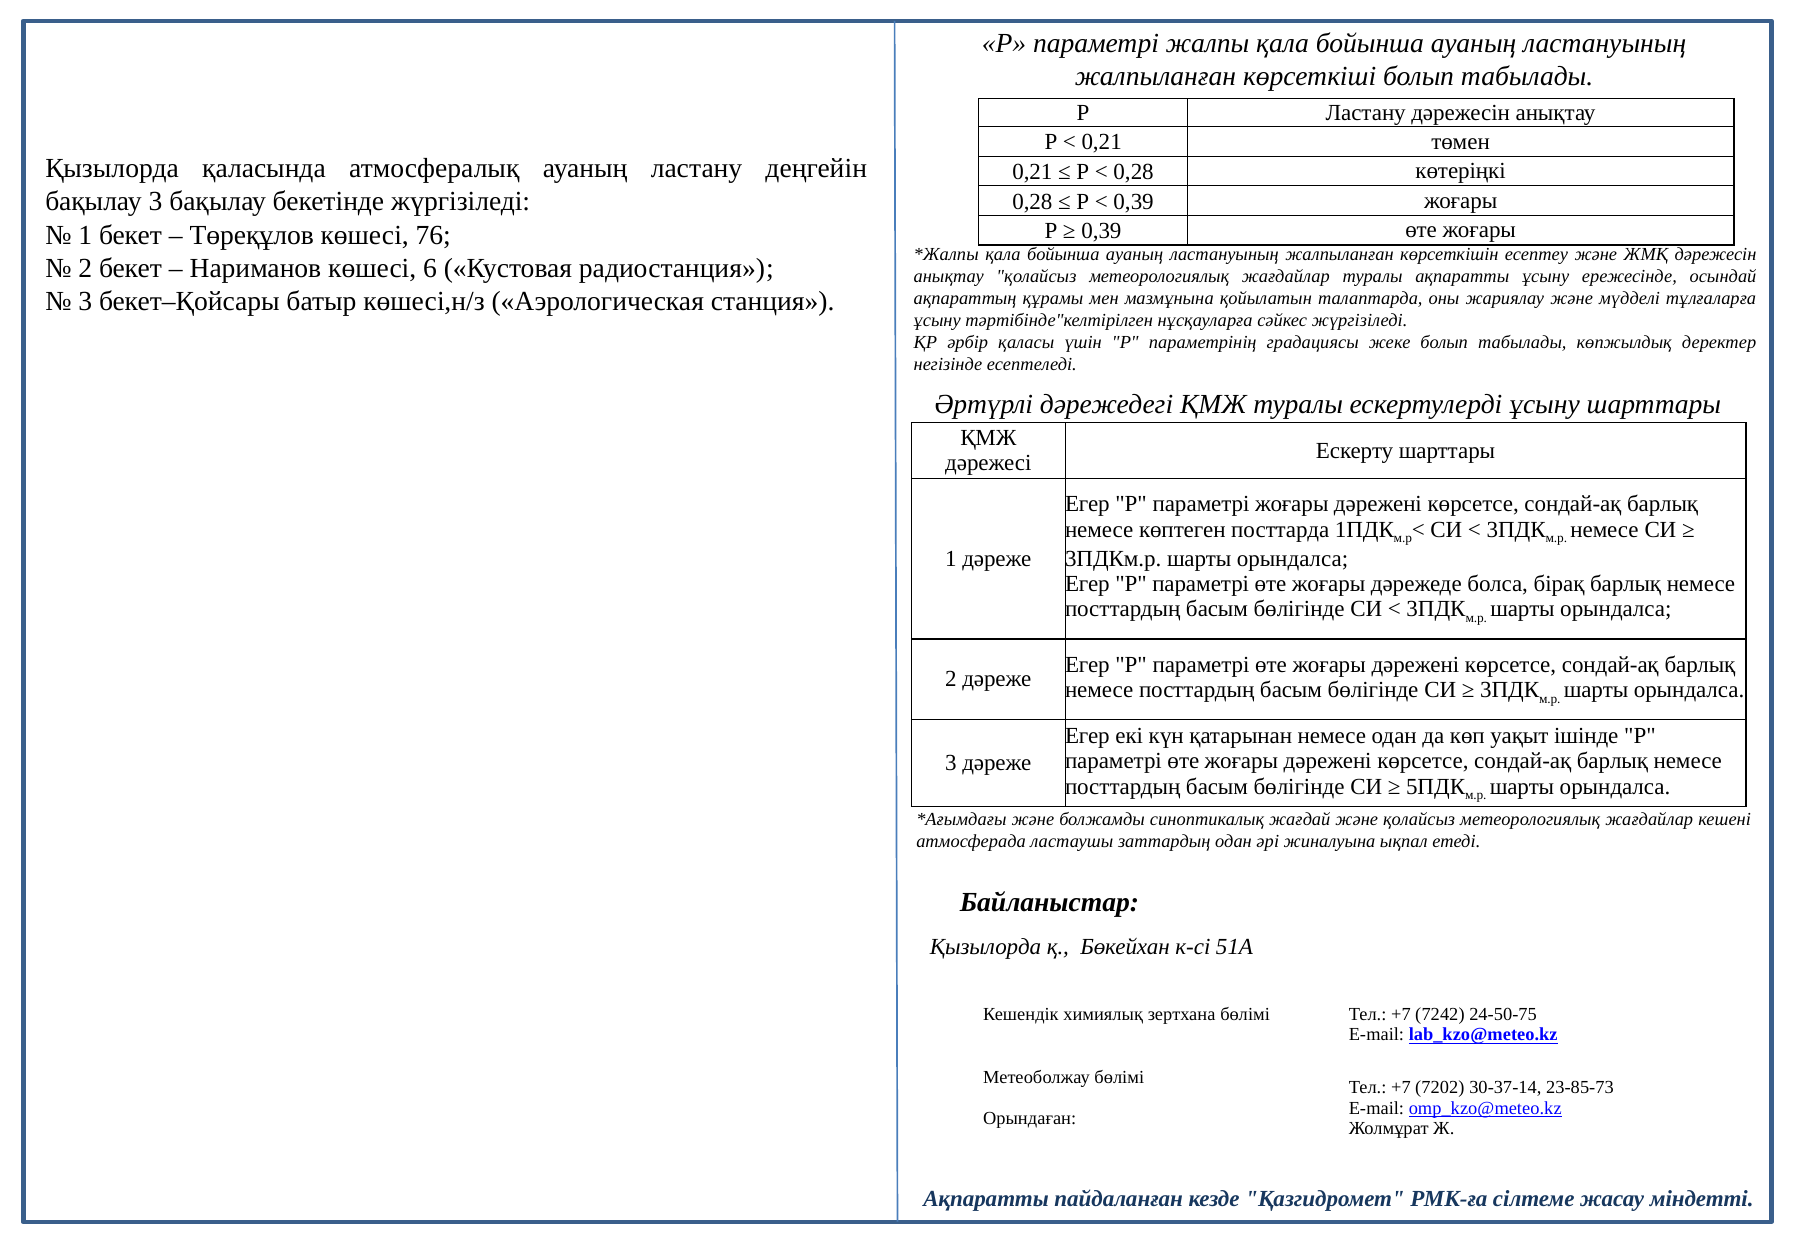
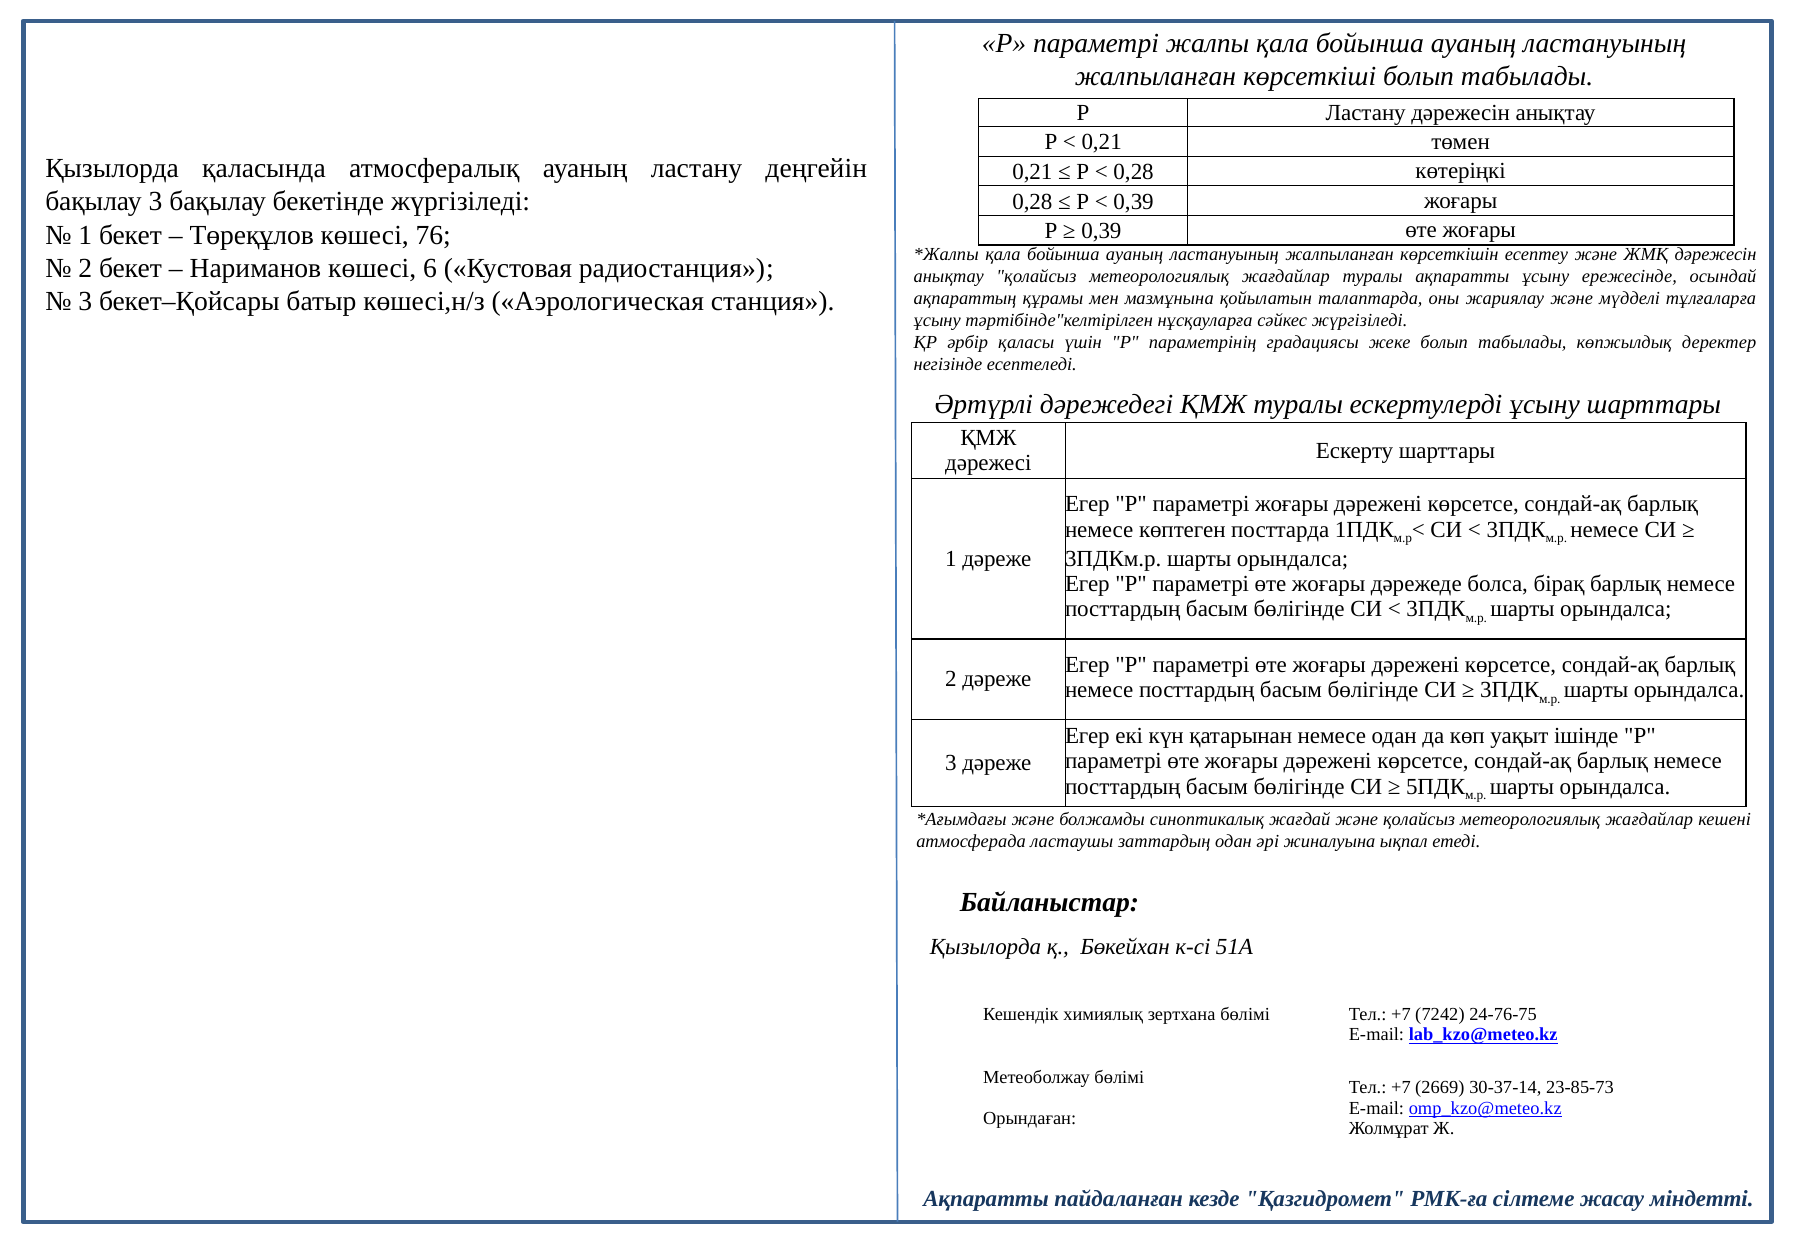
24-50-75: 24-50-75 -> 24-76-75 (1503, 1014)
7202: 7202 -> 2669 (1440, 1088)
